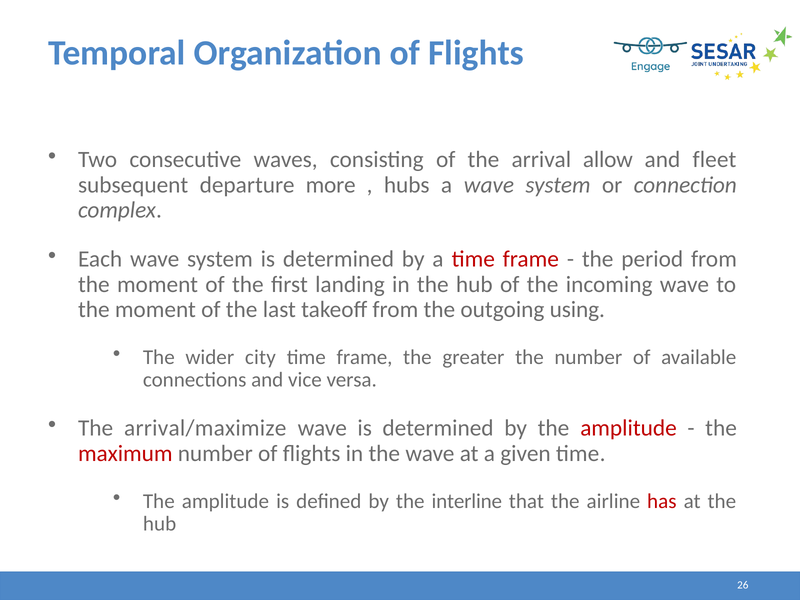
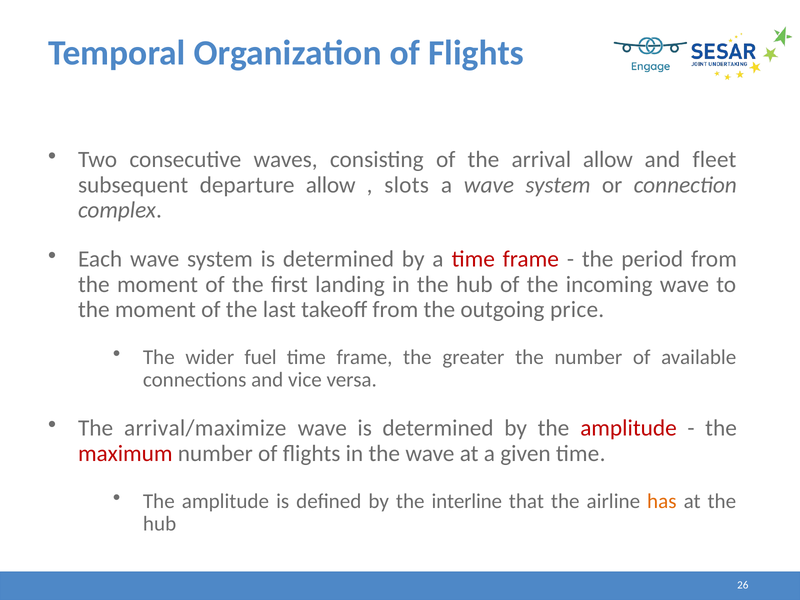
departure more: more -> allow (331, 185)
hubs: hubs -> slots (407, 185)
using: using -> price (577, 310)
city: city -> fuel (261, 357)
has colour: red -> orange (662, 501)
